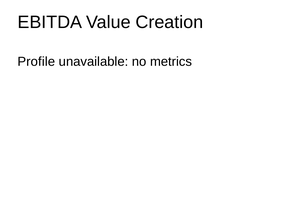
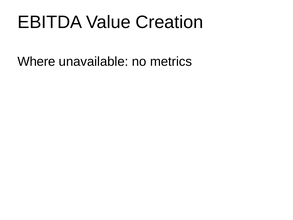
Profile: Profile -> Where (36, 61)
